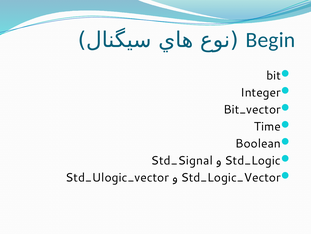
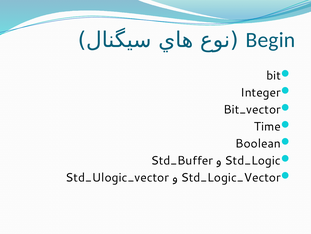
Std_Signal: Std_Signal -> Std_Buffer (182, 160)
